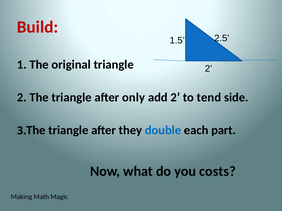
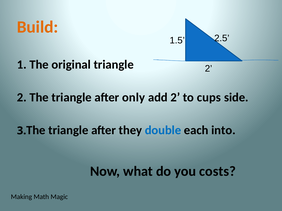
Build colour: red -> orange (38, 27)
tend: tend -> cups (209, 98)
part: part -> into (223, 130)
